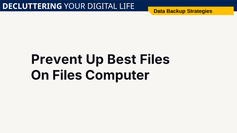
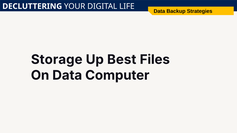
Prevent: Prevent -> Storage (57, 60)
On Files: Files -> Data (67, 75)
